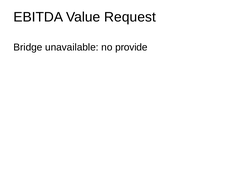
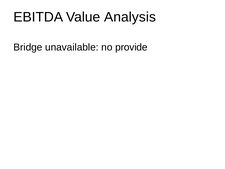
Request: Request -> Analysis (130, 17)
